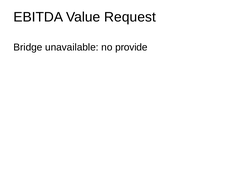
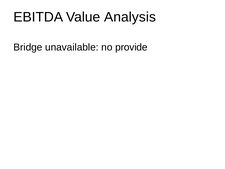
Request: Request -> Analysis (130, 17)
